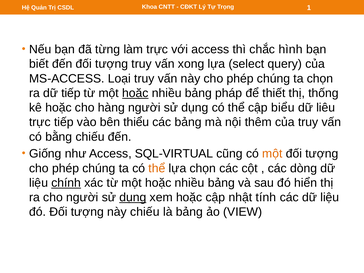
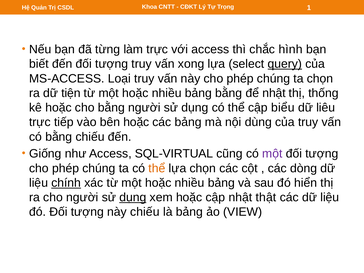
query underline: none -> present (285, 64)
dữ tiếp: tiếp -> tiện (71, 93)
hoặc underline: present -> none (135, 93)
bảng pháp: pháp -> bằng (229, 93)
để thiết: thiết -> nhật (274, 93)
cho hàng: hàng -> bằng (111, 108)
bên thiểu: thiểu -> hoặc (136, 122)
thêm: thêm -> dùng (258, 122)
một colour: orange -> purple (272, 154)
tính: tính -> thật (266, 197)
